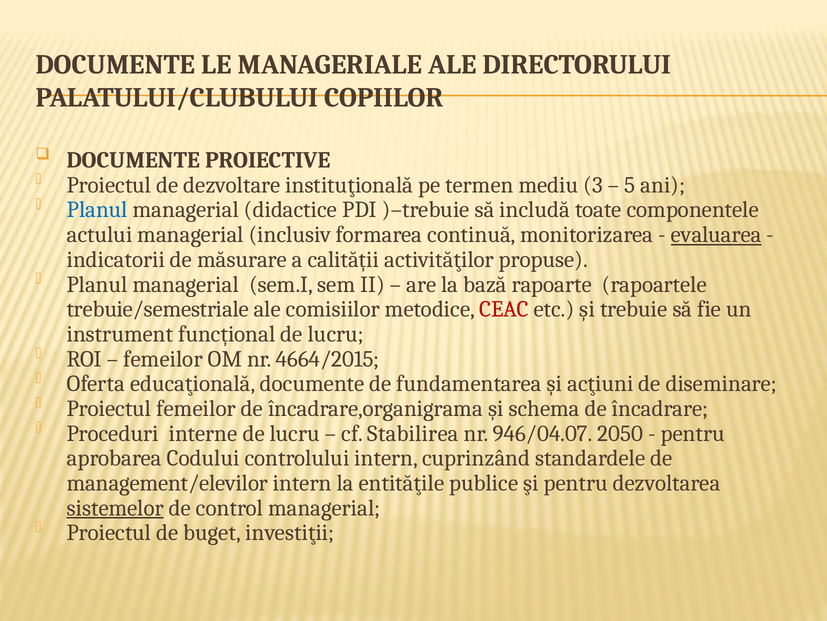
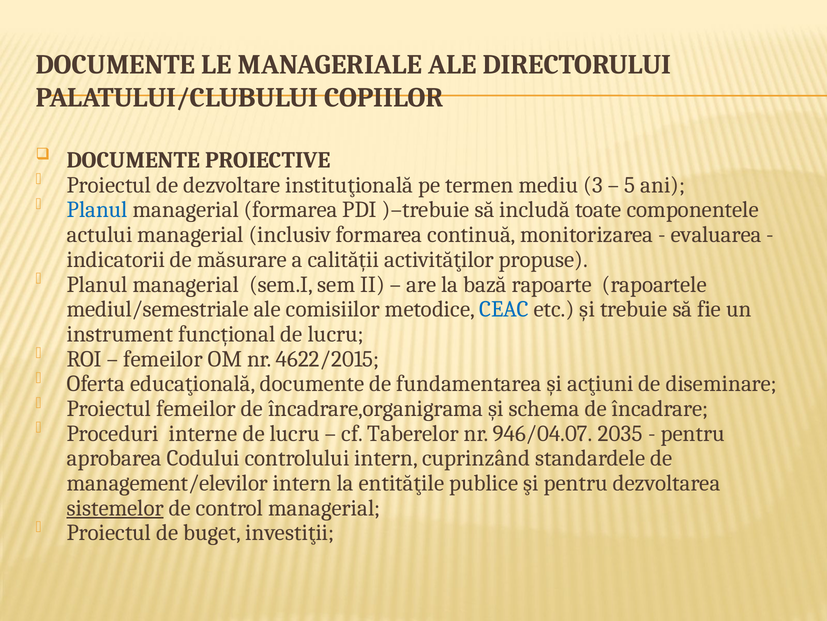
managerial didactice: didactice -> formarea (291, 210)
evaluarea underline: present -> none (716, 234)
trebuie/semestriale: trebuie/semestriale -> mediul/semestriale (158, 309)
CEAC colour: red -> blue (504, 309)
4664/2015: 4664/2015 -> 4622/2015 (328, 359)
Stabilirea: Stabilirea -> Taberelor (413, 433)
2050: 2050 -> 2035 (620, 433)
